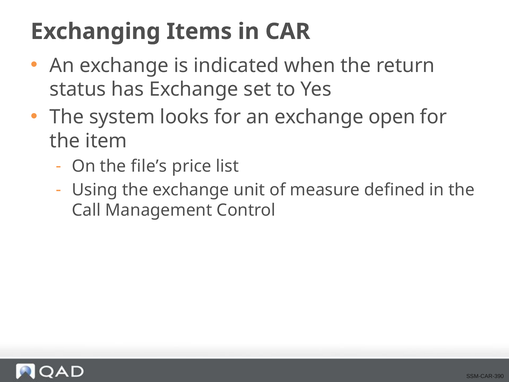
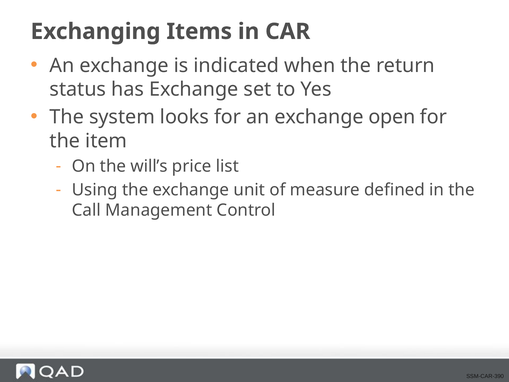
file’s: file’s -> will’s (149, 166)
